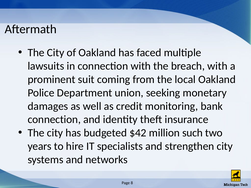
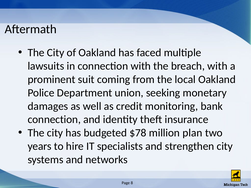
$42: $42 -> $78 (138, 133)
such: such -> plan (192, 133)
